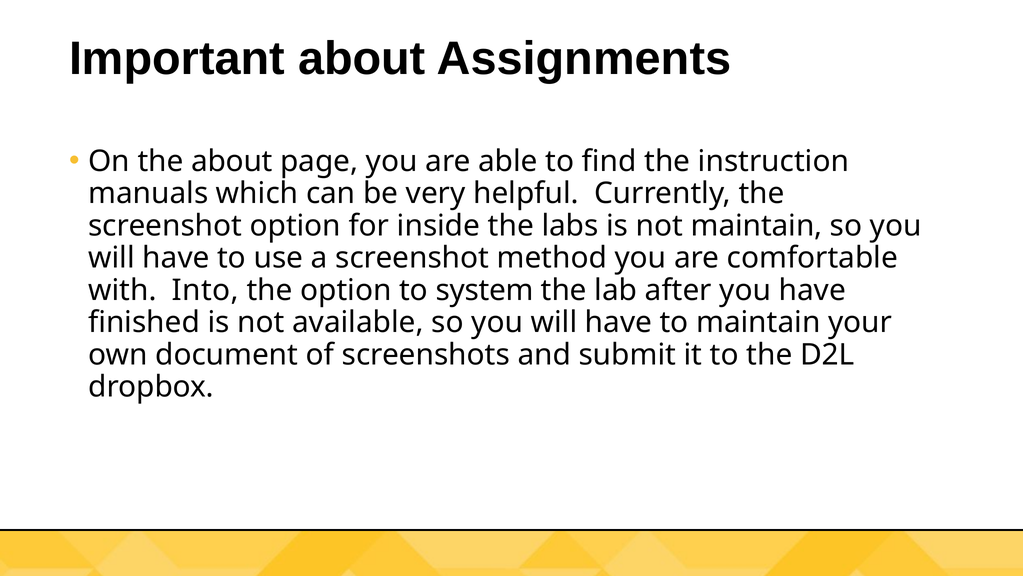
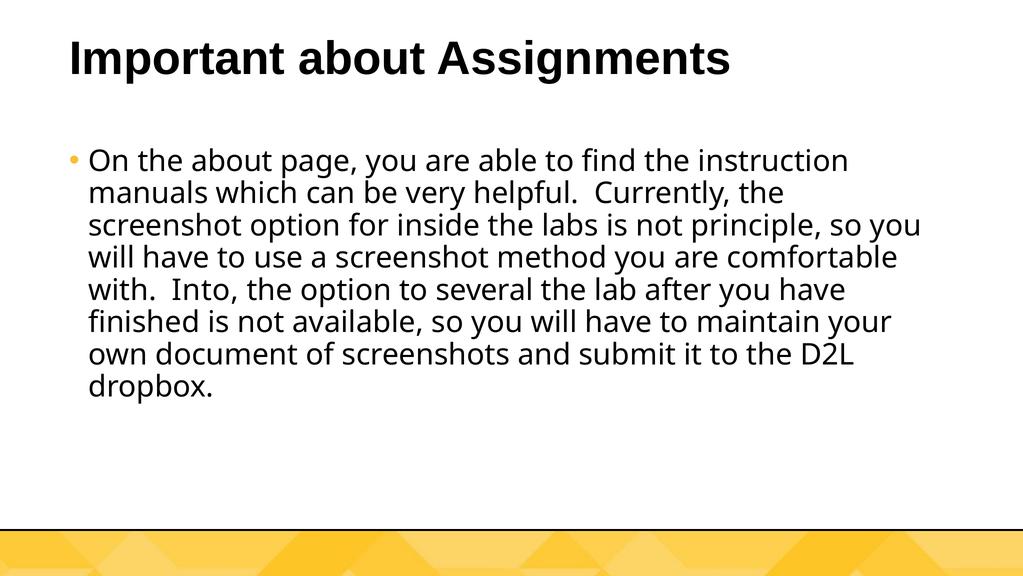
not maintain: maintain -> principle (756, 226)
system: system -> several (485, 290)
